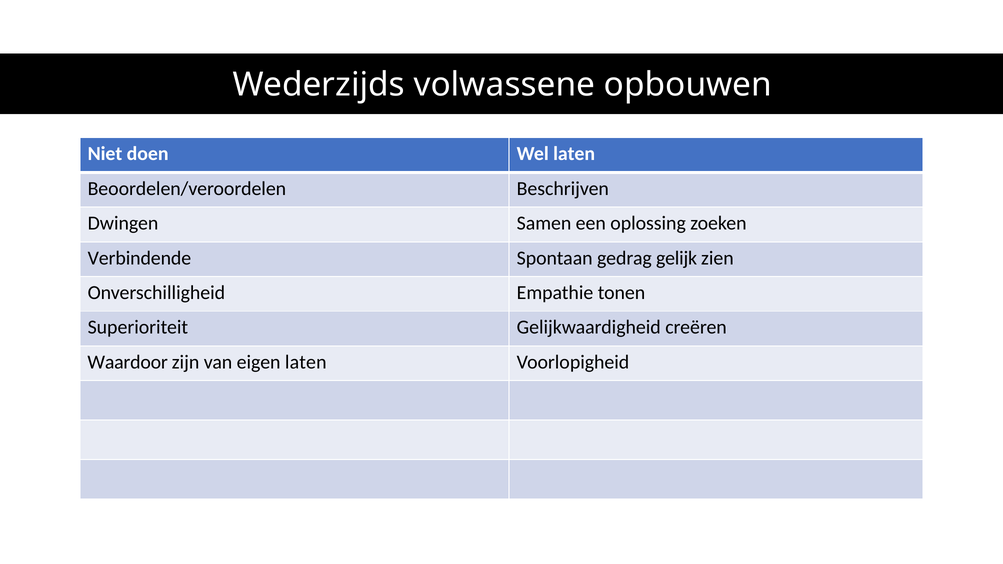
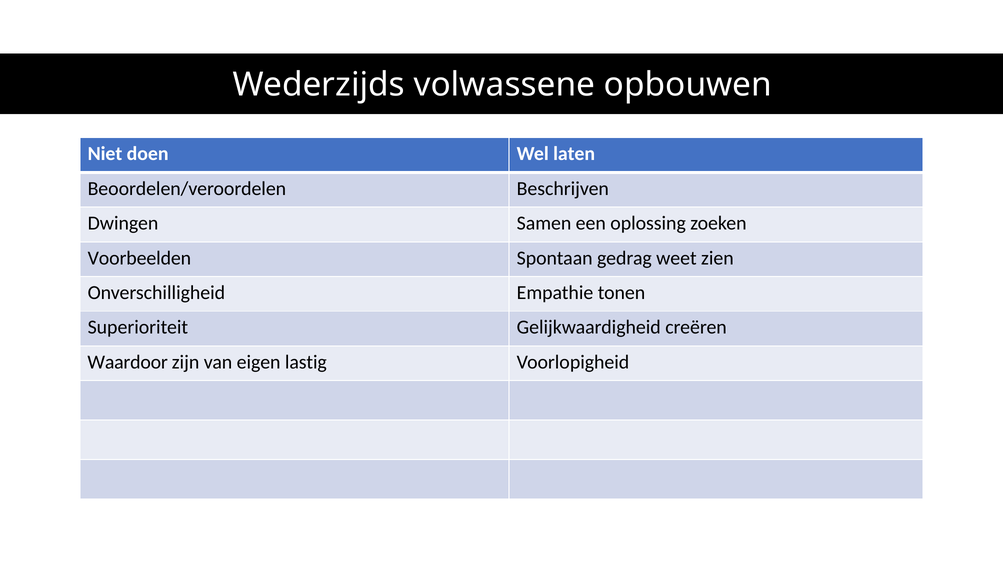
Verbindende: Verbindende -> Voorbeelden (139, 258)
gelijk: gelijk -> weet (676, 258)
eigen laten: laten -> lastig (306, 362)
